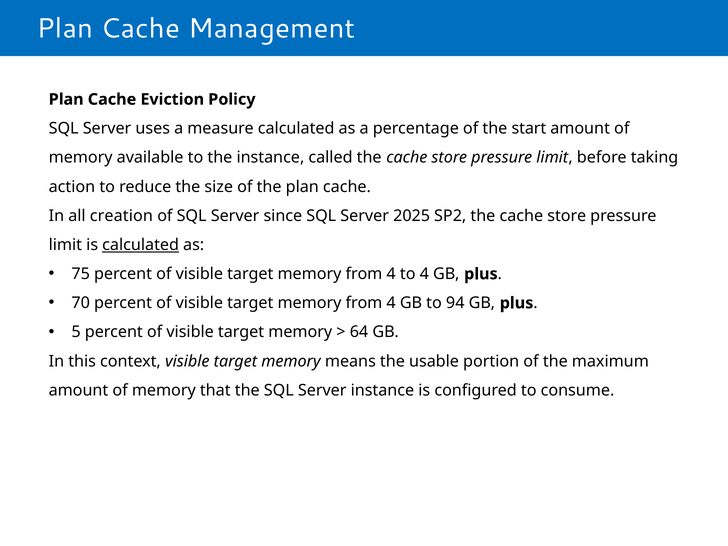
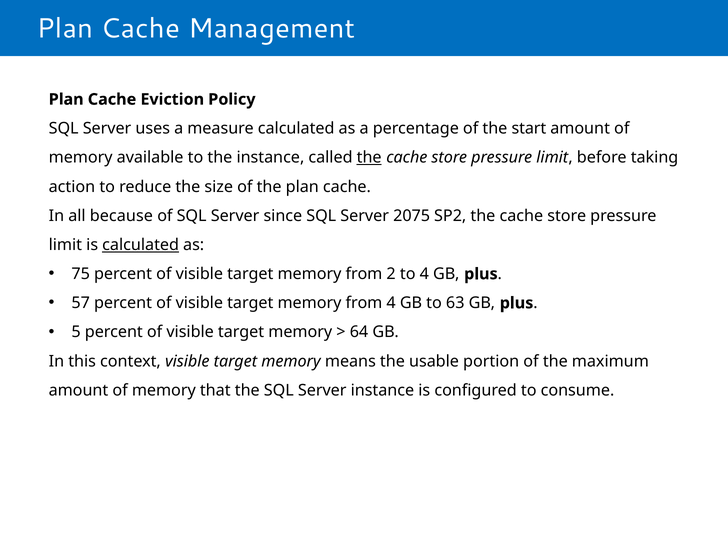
the underline: none -> present (369, 158)
creation: creation -> because (121, 216)
2025: 2025 -> 2075 (412, 216)
4: 4 -> 2 (391, 274)
70: 70 -> 57 (81, 303)
94: 94 -> 63 (455, 303)
